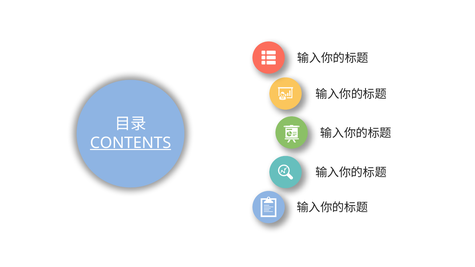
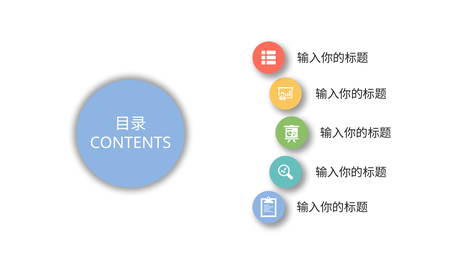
CONTENTS underline: present -> none (131, 143)
